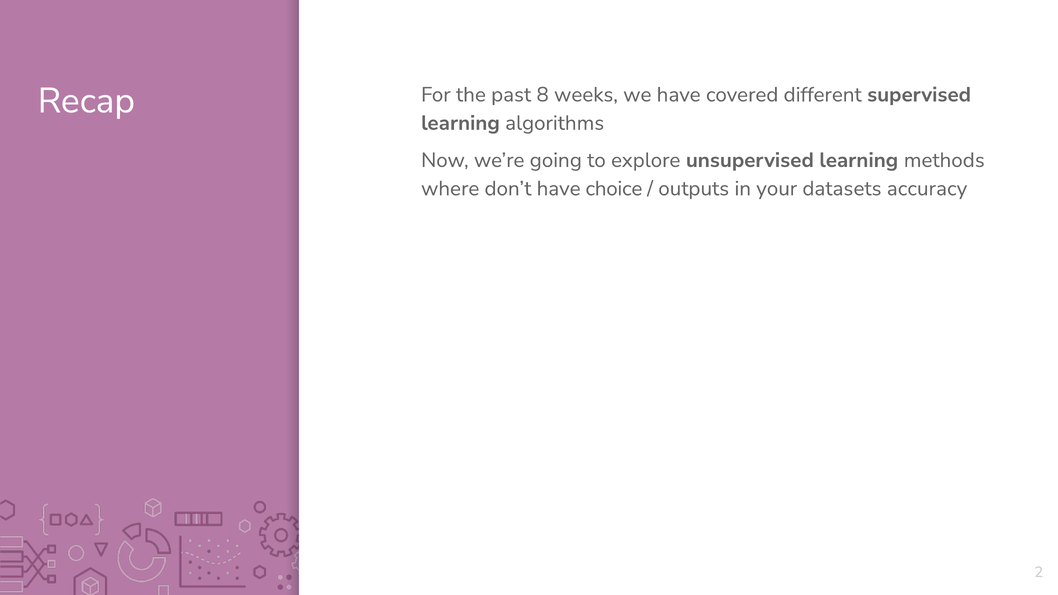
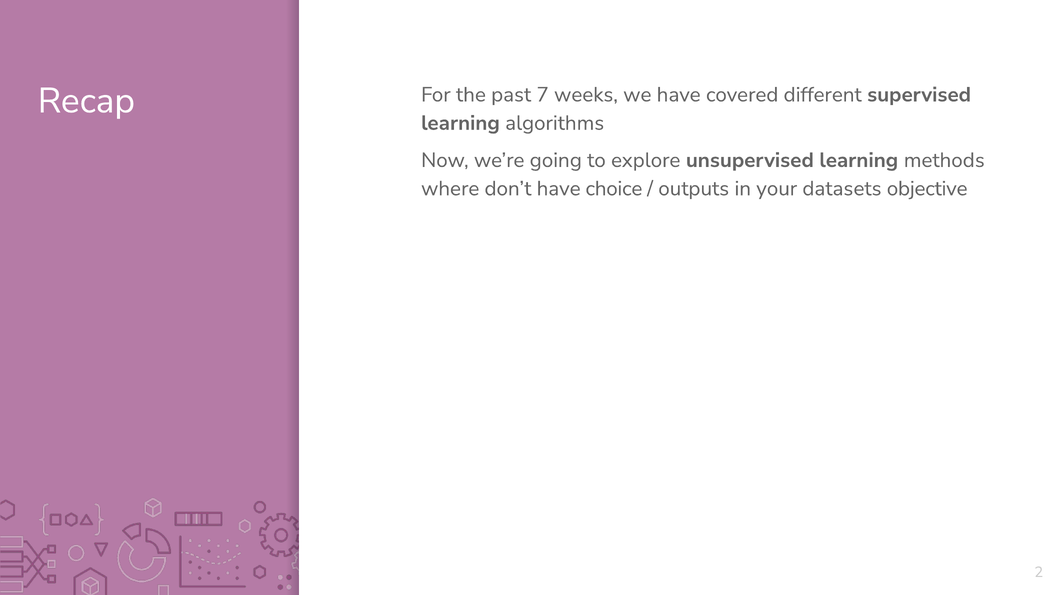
8: 8 -> 7 (543, 95)
accuracy: accuracy -> objective (927, 189)
